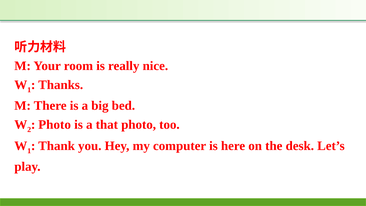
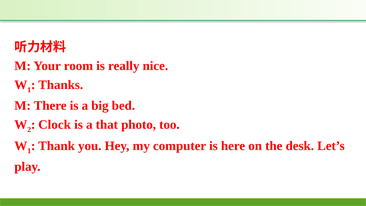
Photo: Photo -> Clock (55, 125)
